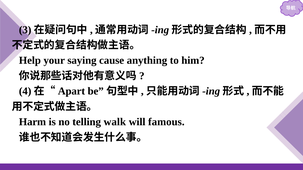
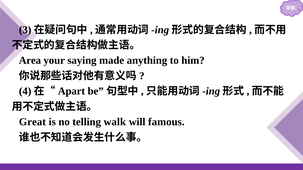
Help: Help -> Area (30, 61)
cause: cause -> made (112, 61)
Harm: Harm -> Great (32, 122)
